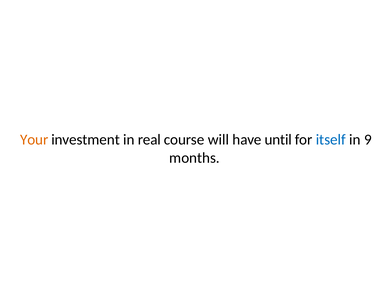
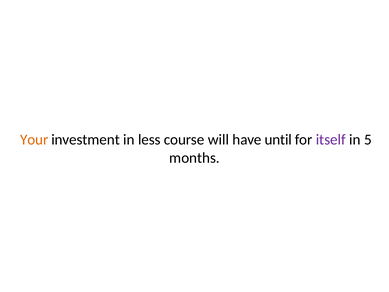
real: real -> less (149, 139)
itself colour: blue -> purple (331, 139)
9: 9 -> 5 (368, 139)
